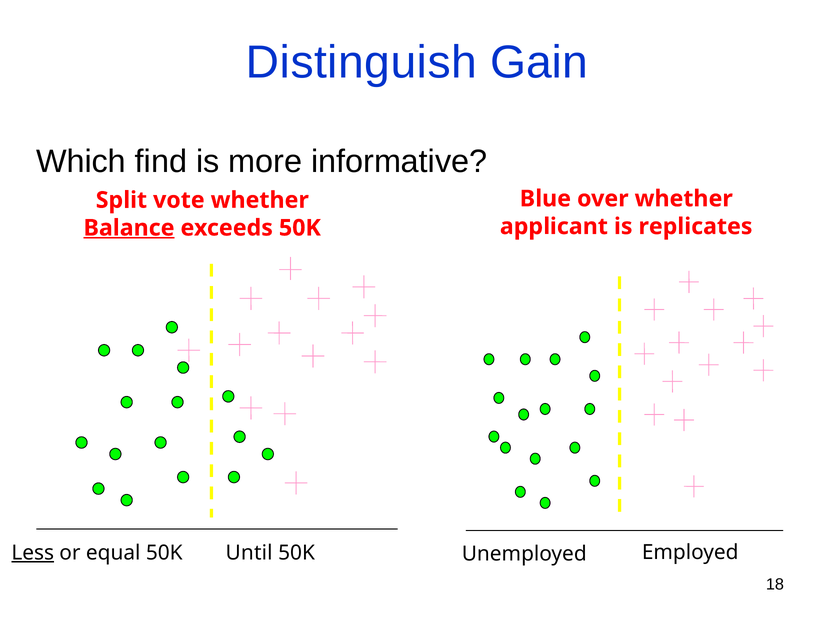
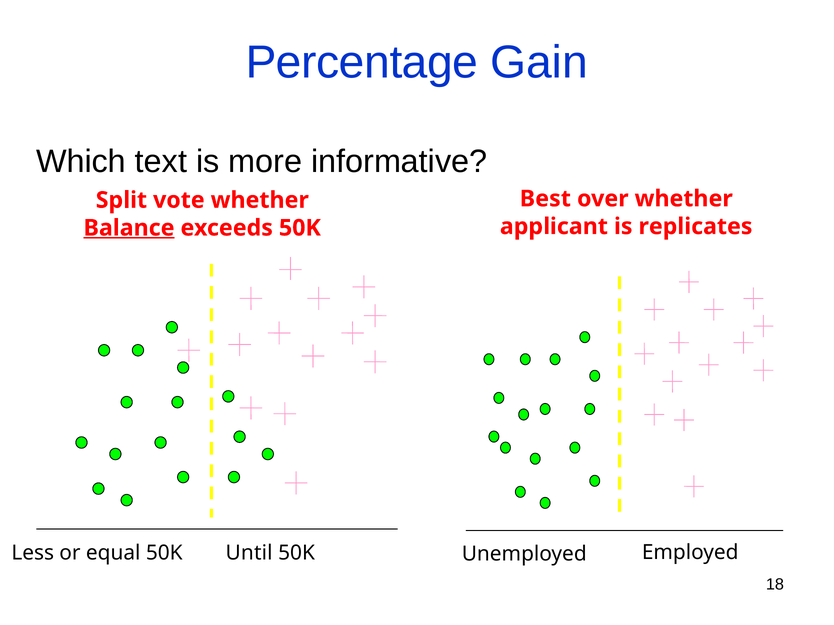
Distinguish: Distinguish -> Percentage (362, 62)
find: find -> text (161, 162)
Blue: Blue -> Best (545, 199)
Less underline: present -> none (33, 553)
